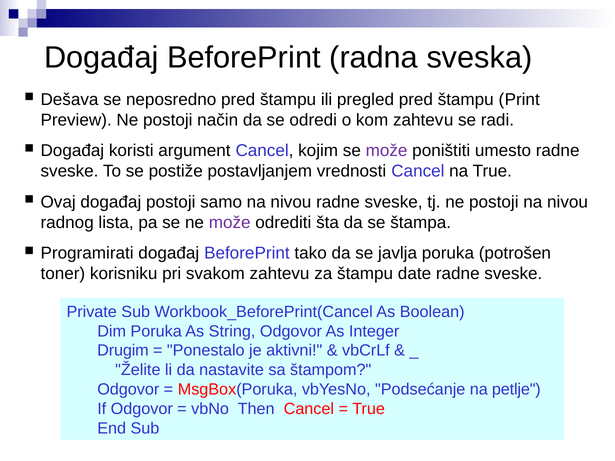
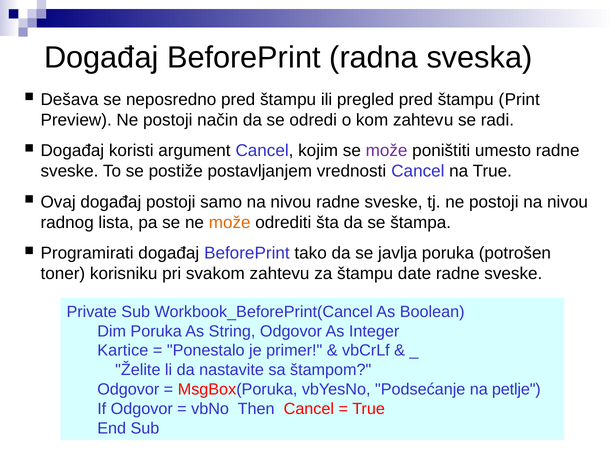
može colour: purple -> orange (230, 223)
Drugim: Drugim -> Kartice (123, 351)
aktivni: aktivni -> primer (294, 351)
